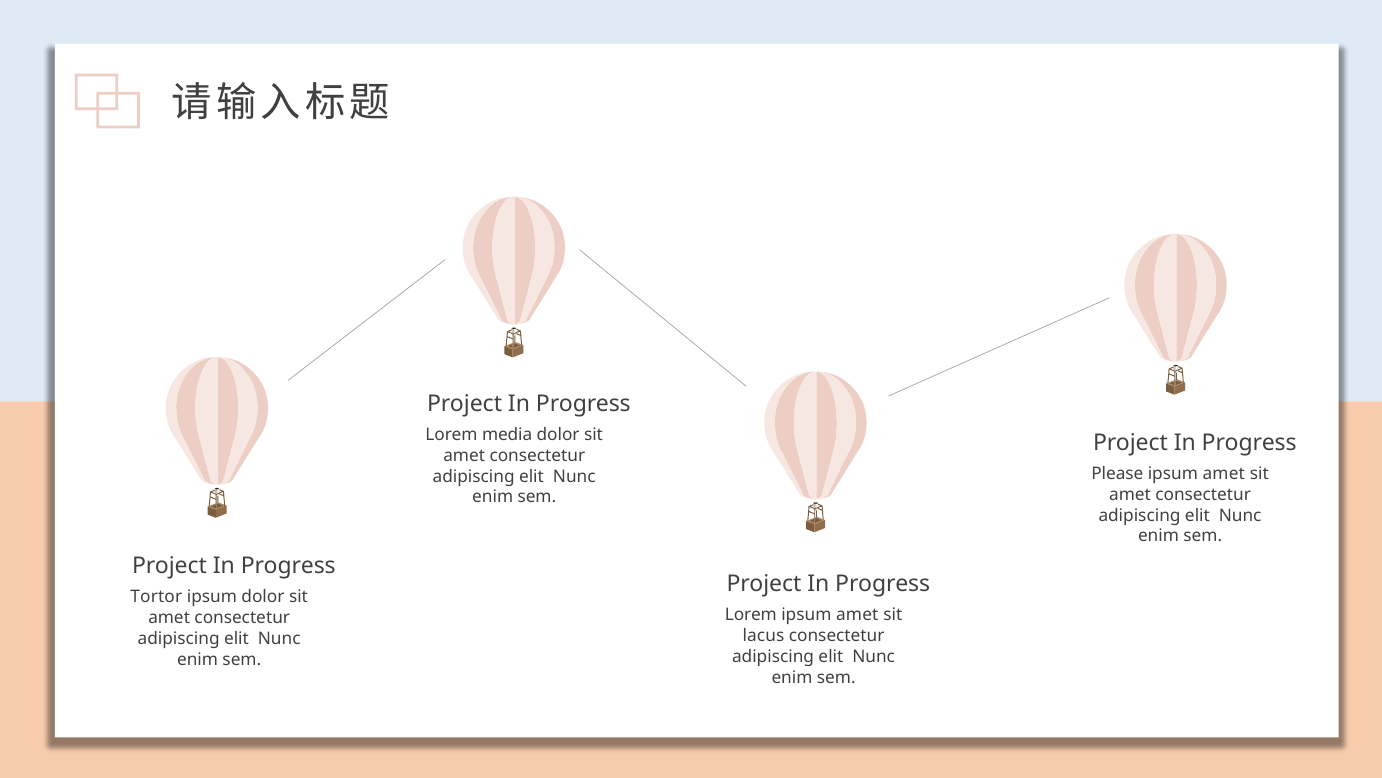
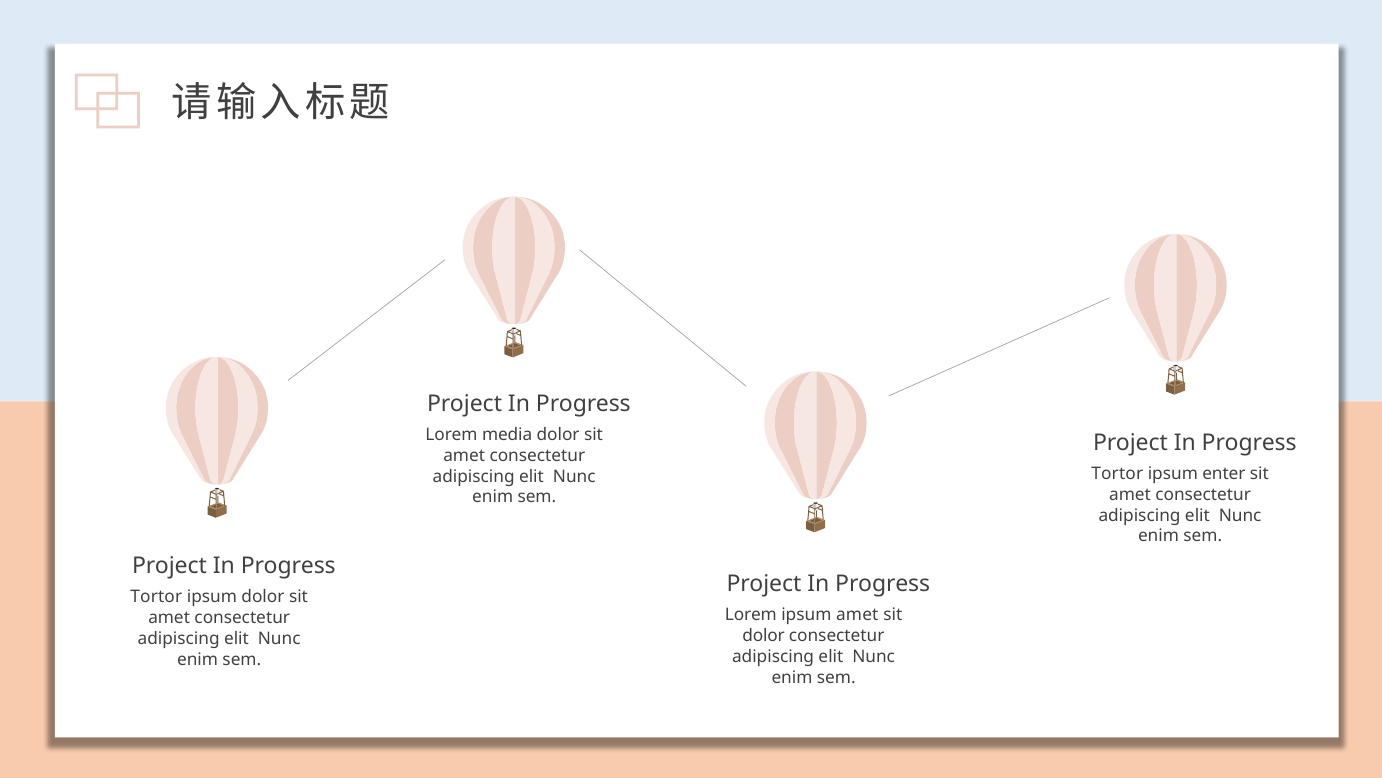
Please: Please -> Tortor (1117, 474)
amet: amet -> enter (1224, 474)
lacus: lacus -> dolor (764, 635)
